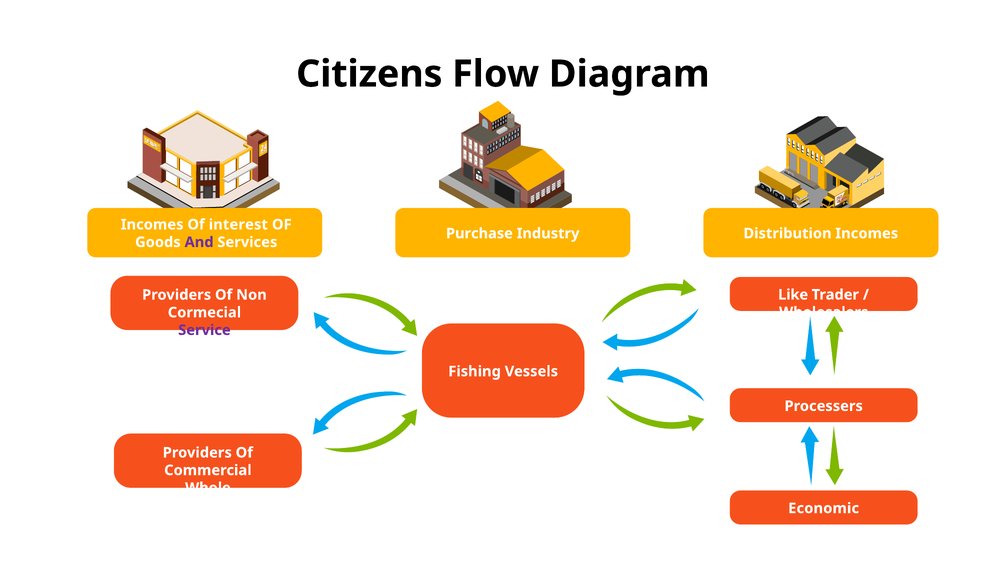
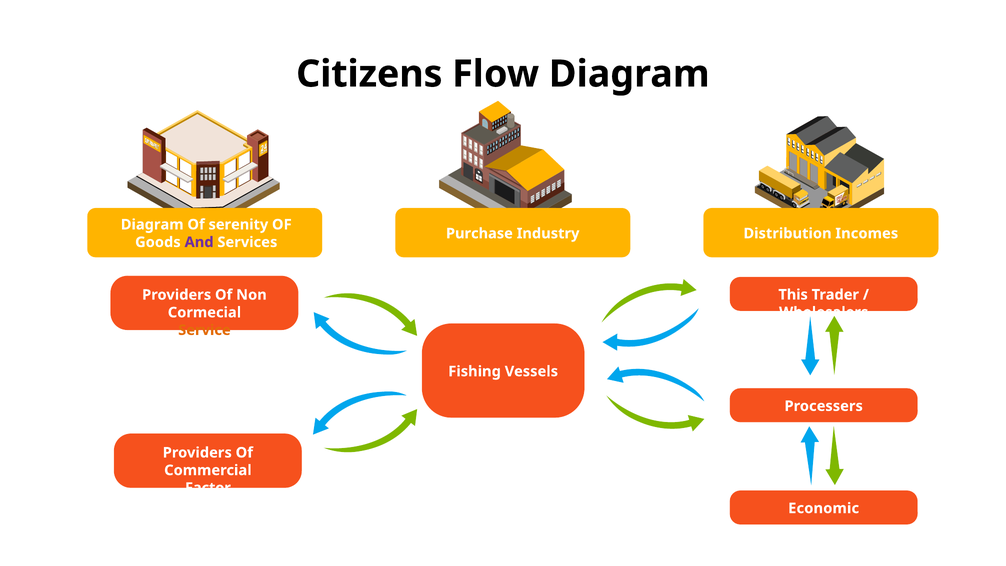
Incomes: Incomes -> Diagram (152, 225)
interest: interest -> serenity (238, 225)
Like: Like -> This (793, 295)
Service colour: purple -> orange (204, 330)
Whole: Whole -> Factor (208, 488)
